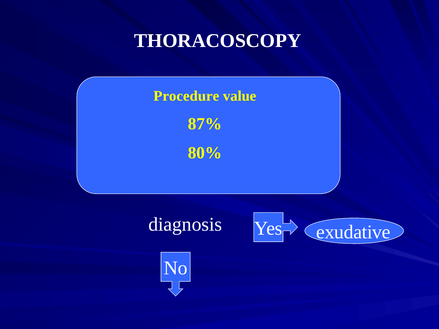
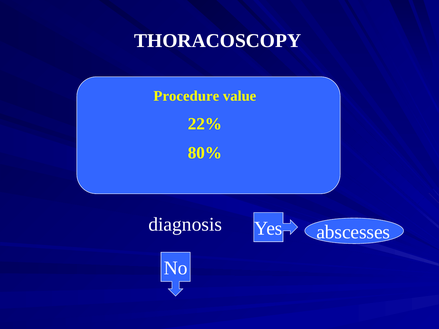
87%: 87% -> 22% (205, 124)
exudative: exudative -> abscesses (353, 232)
